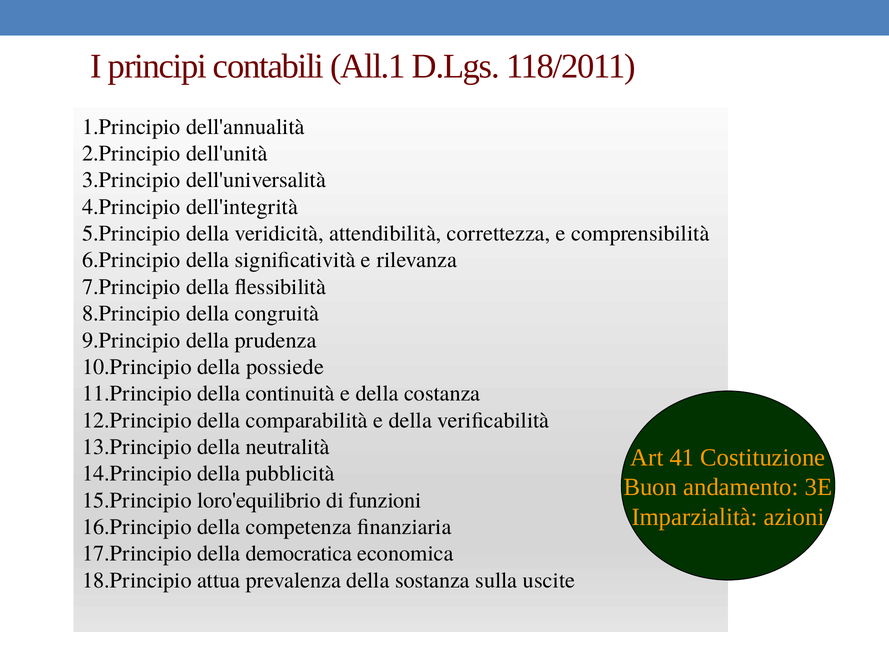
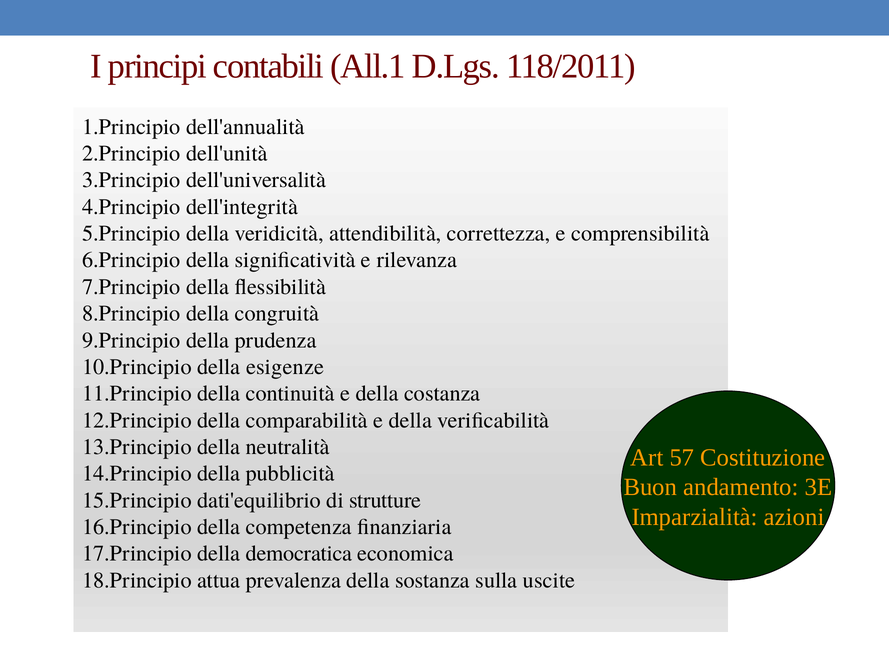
possiede: possiede -> esigenze (285, 367)
41: 41 -> 57 (682, 457)
loro'equilibrio: loro'equilibrio -> dati'equilibrio (259, 500)
funzioni: funzioni -> strutture (385, 500)
